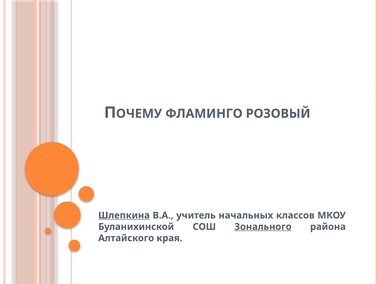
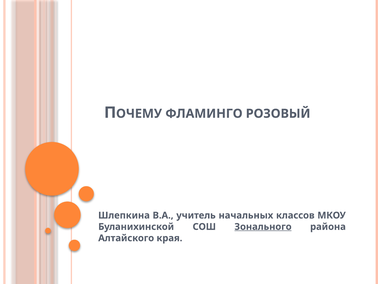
Шлепкина underline: present -> none (124, 215)
